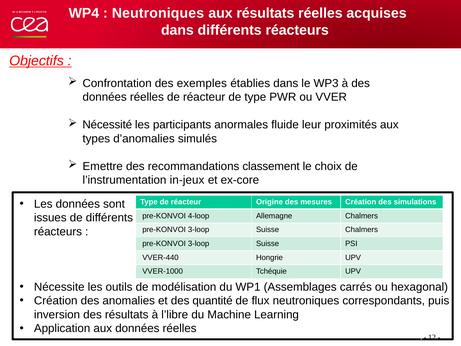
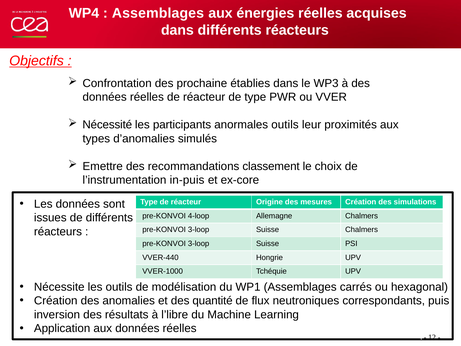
Neutroniques: Neutroniques -> Assemblages (158, 13)
aux résultats: résultats -> énergies (265, 13)
exemples: exemples -> prochaine (202, 83)
anormales fluide: fluide -> outils (285, 125)
in-jeux: in-jeux -> in-puis (187, 180)
